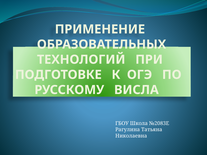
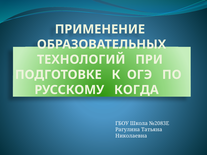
ВИСЛА: ВИСЛА -> КОГДА (136, 90)
